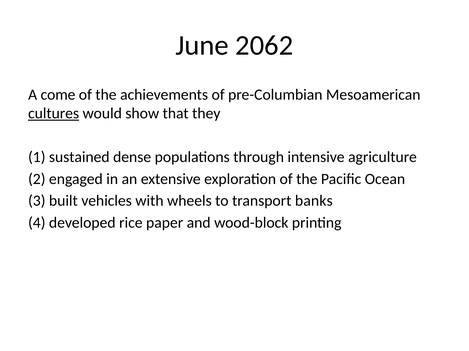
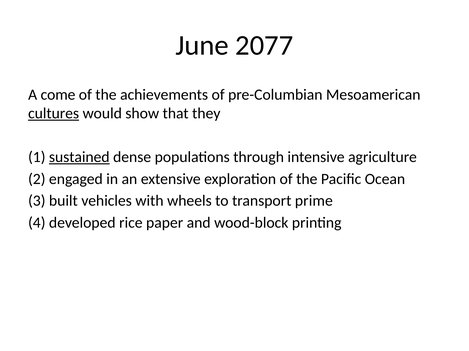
2062: 2062 -> 2077 (264, 45)
sustained underline: none -> present (79, 157)
banks: banks -> prime (314, 201)
